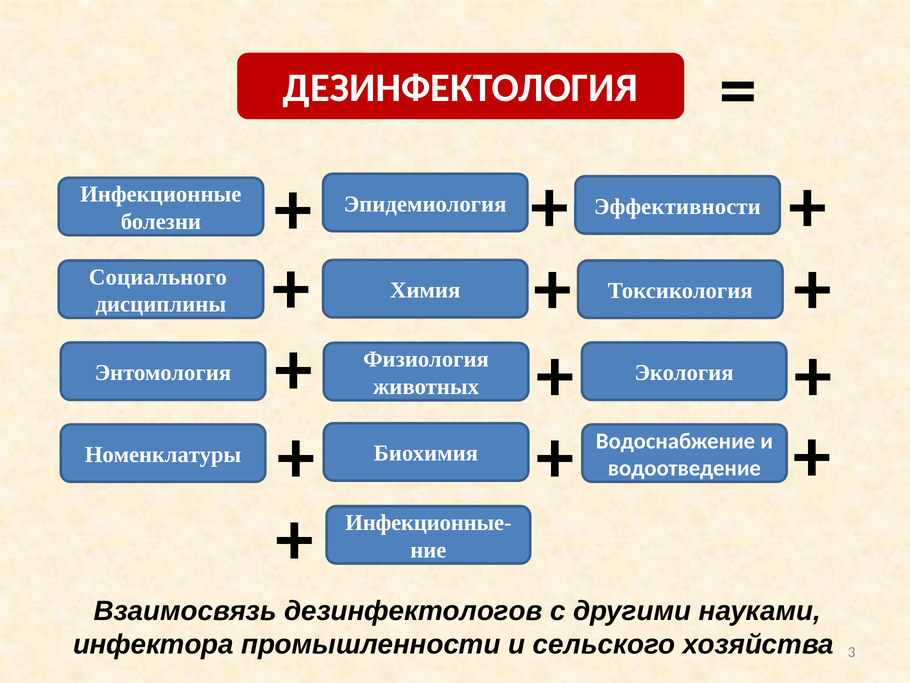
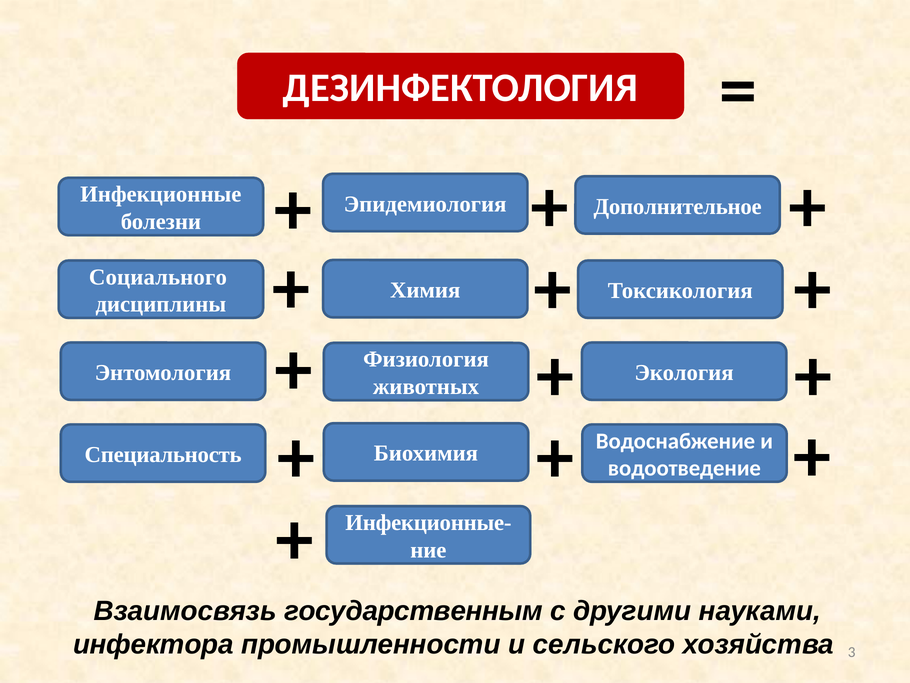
Эффективности: Эффективности -> Дополнительное (678, 206)
Номенклатуры: Номенклатуры -> Специальность (163, 454)
дезинфектологов: дезинфектологов -> государственным (413, 611)
